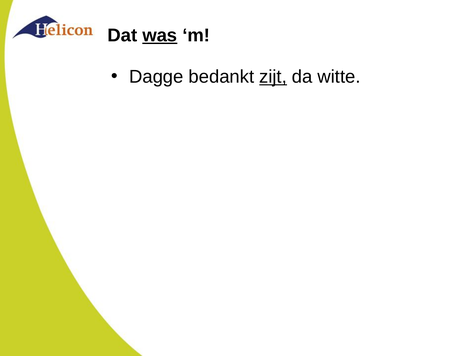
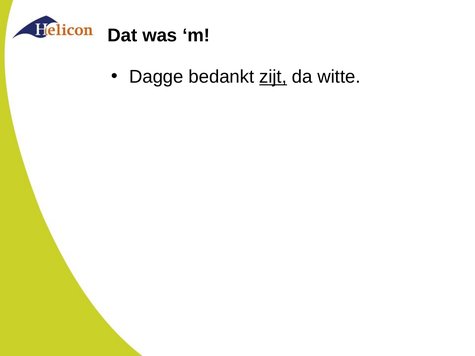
was underline: present -> none (160, 35)
